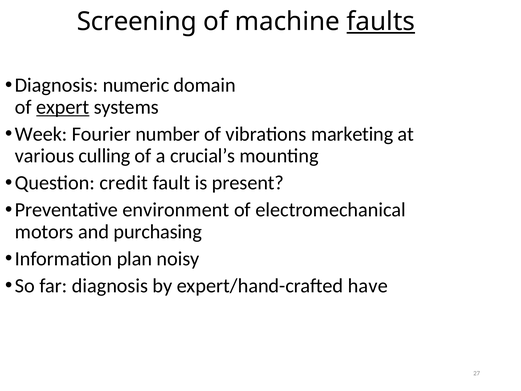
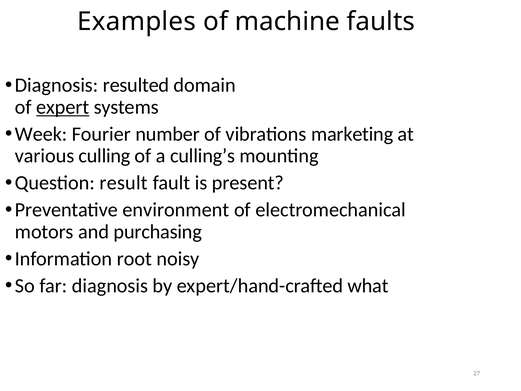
Screening: Screening -> Examples (137, 22)
faults underline: present -> none (381, 22)
numeric: numeric -> resulted (136, 85)
crucial’s: crucial’s -> culling’s (203, 156)
credit: credit -> result (124, 183)
plan: plan -> root (134, 259)
have: have -> what (368, 285)
